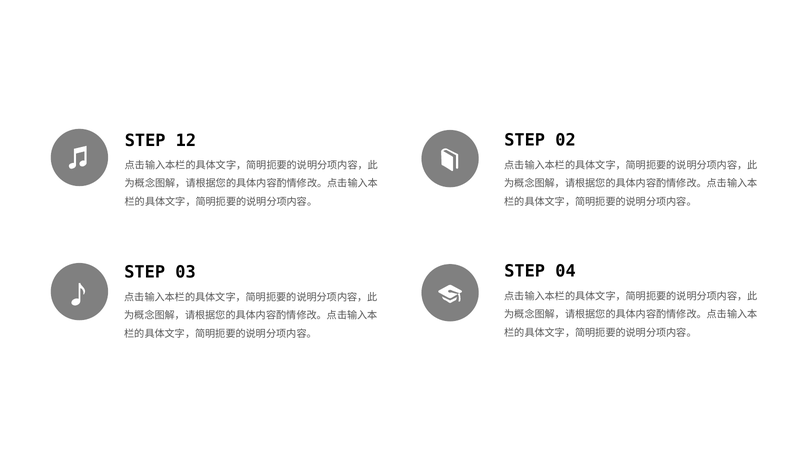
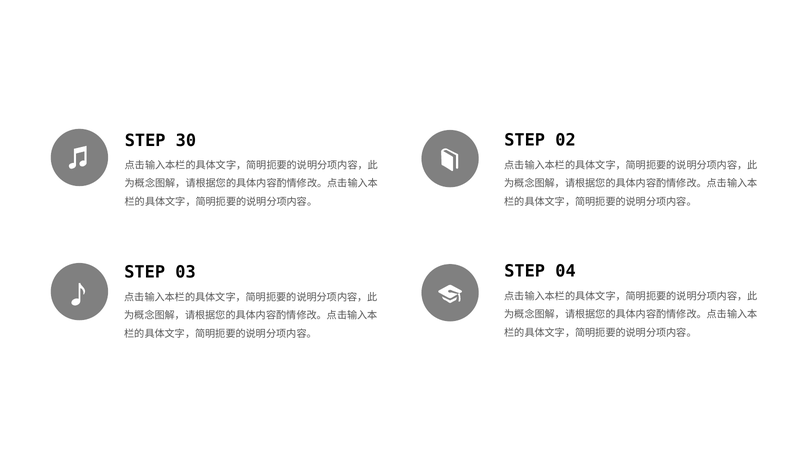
12: 12 -> 30 (186, 141)
